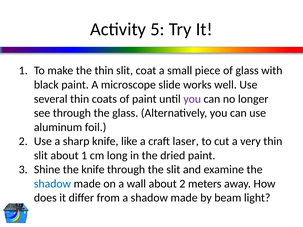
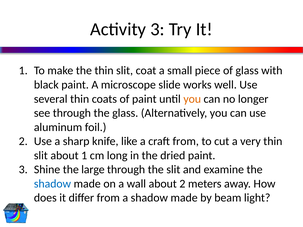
Activity 5: 5 -> 3 (157, 29)
you colour: purple -> orange (192, 99)
craft laser: laser -> from (186, 141)
the knife: knife -> large (93, 170)
